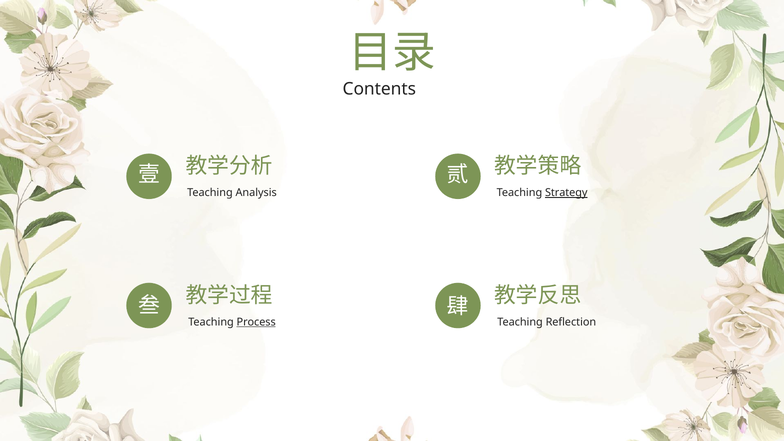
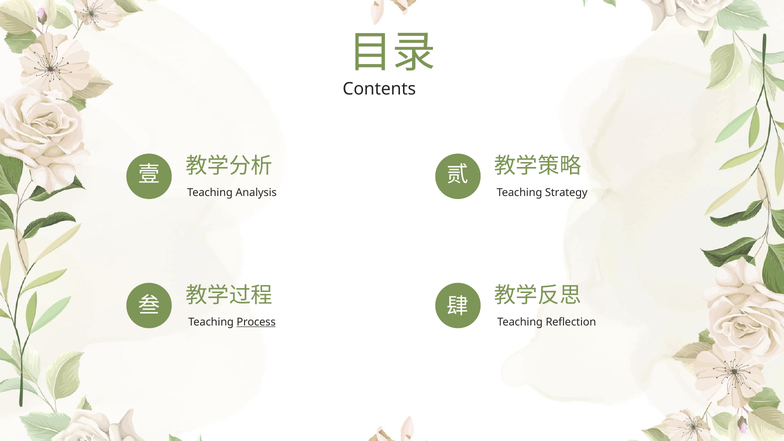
Strategy underline: present -> none (566, 193)
